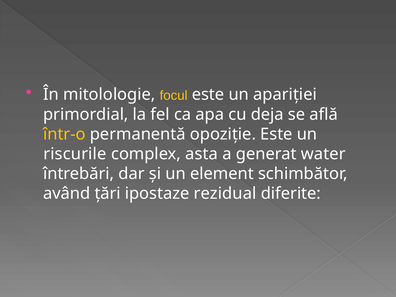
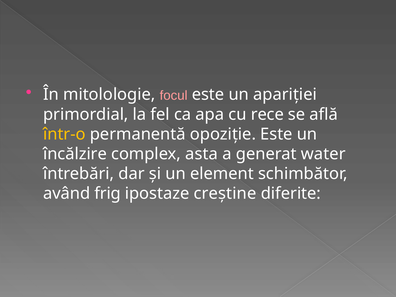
focul colour: yellow -> pink (174, 96)
deja: deja -> rece (267, 114)
riscurile: riscurile -> încălzire (75, 154)
țări: țări -> frig (108, 194)
rezidual: rezidual -> creștine (225, 194)
